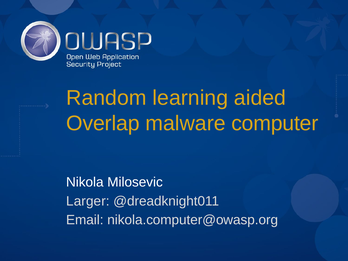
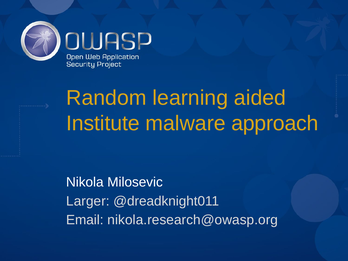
Overlap: Overlap -> Institute (103, 123)
computer: computer -> approach (275, 123)
nikola.computer@owasp.org: nikola.computer@owasp.org -> nikola.research@owasp.org (193, 220)
